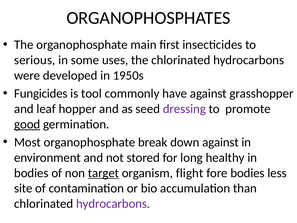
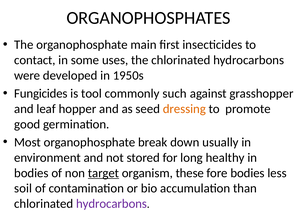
serious: serious -> contact (35, 60)
have: have -> such (175, 93)
dressing colour: purple -> orange (184, 109)
good underline: present -> none (27, 124)
down against: against -> usually (220, 142)
flight: flight -> these (190, 173)
site: site -> soil (23, 188)
